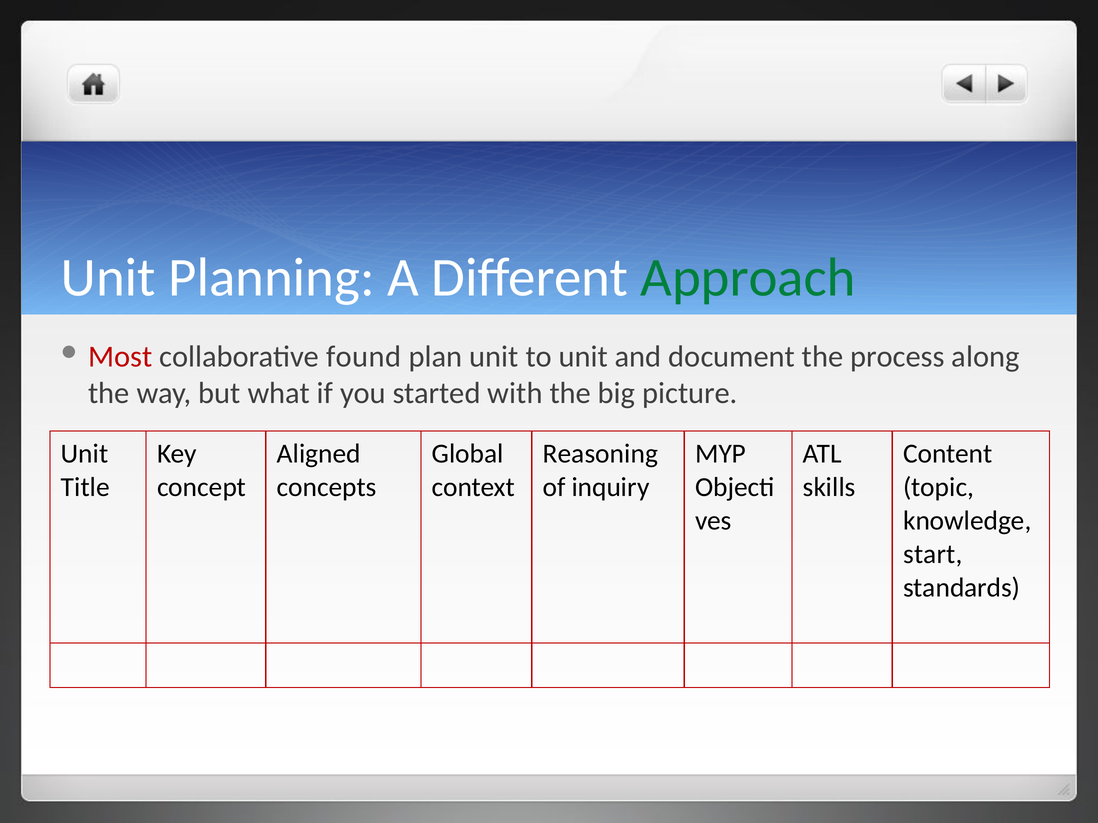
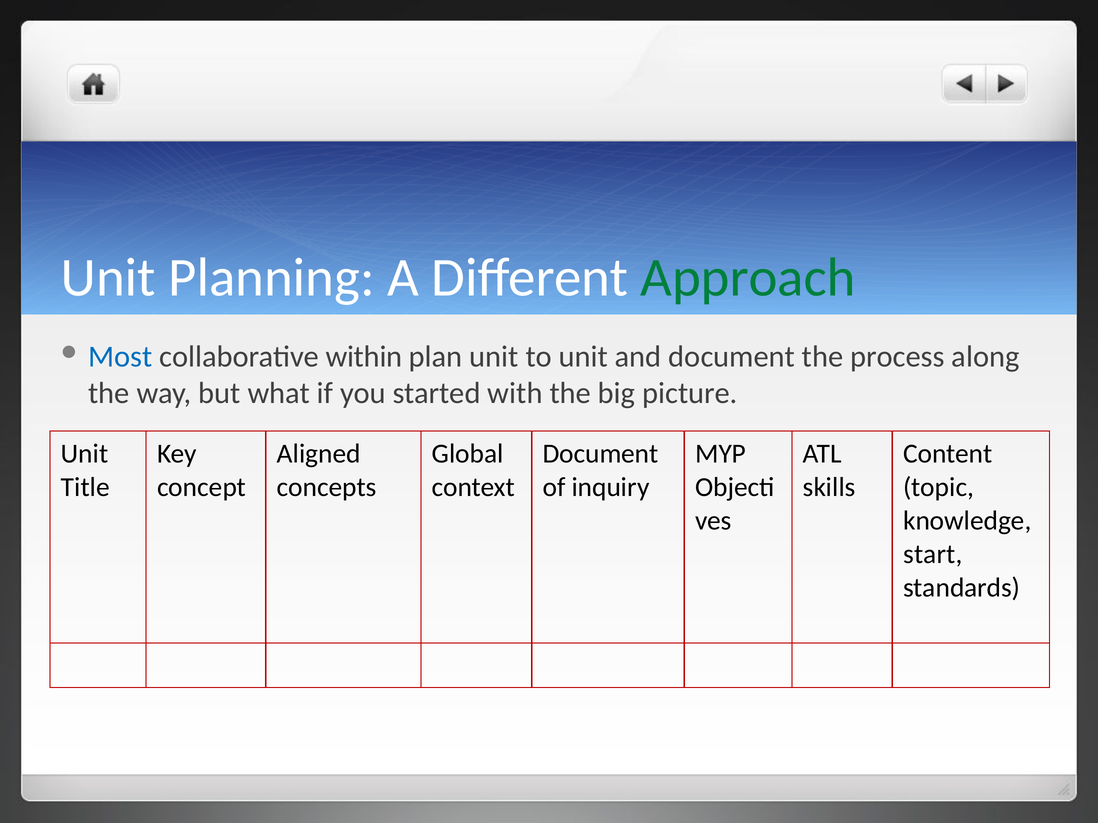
Most colour: red -> blue (120, 357)
found: found -> within (364, 357)
Reasoning: Reasoning -> Document (600, 454)
